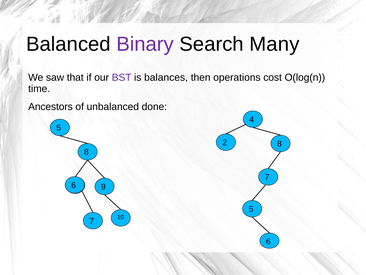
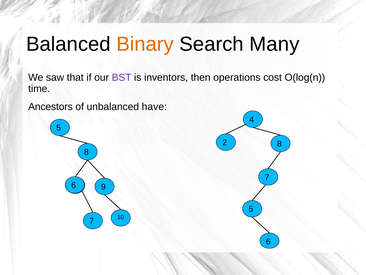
Binary colour: purple -> orange (145, 44)
balances: balances -> inventors (166, 77)
done: done -> have (154, 106)
